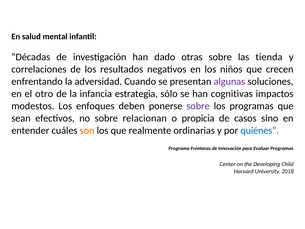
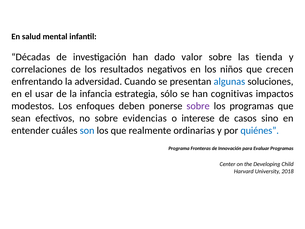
otras: otras -> valor (192, 57)
algunas colour: purple -> blue (229, 81)
otro: otro -> usar (44, 94)
relacionan: relacionan -> evidencias (145, 118)
propicia: propicia -> interese (198, 118)
son colour: orange -> blue (87, 130)
